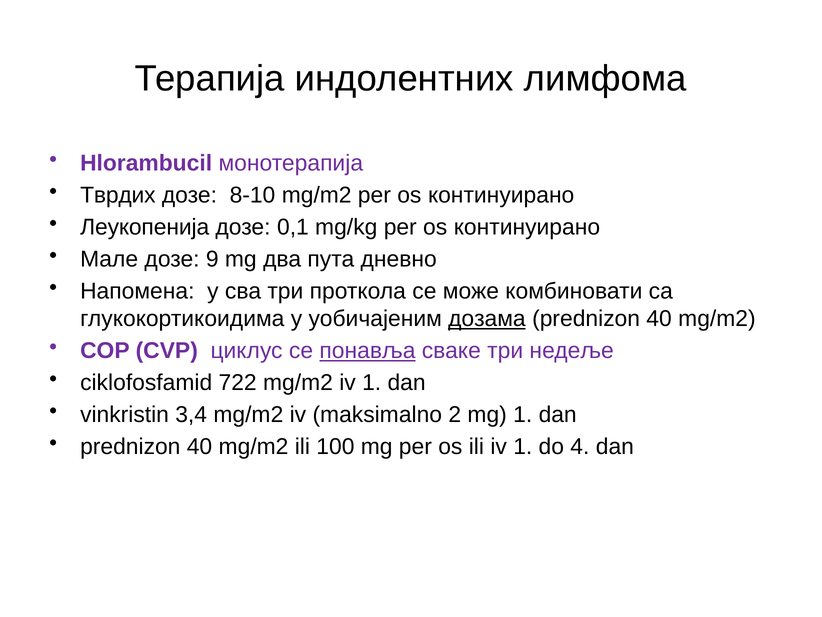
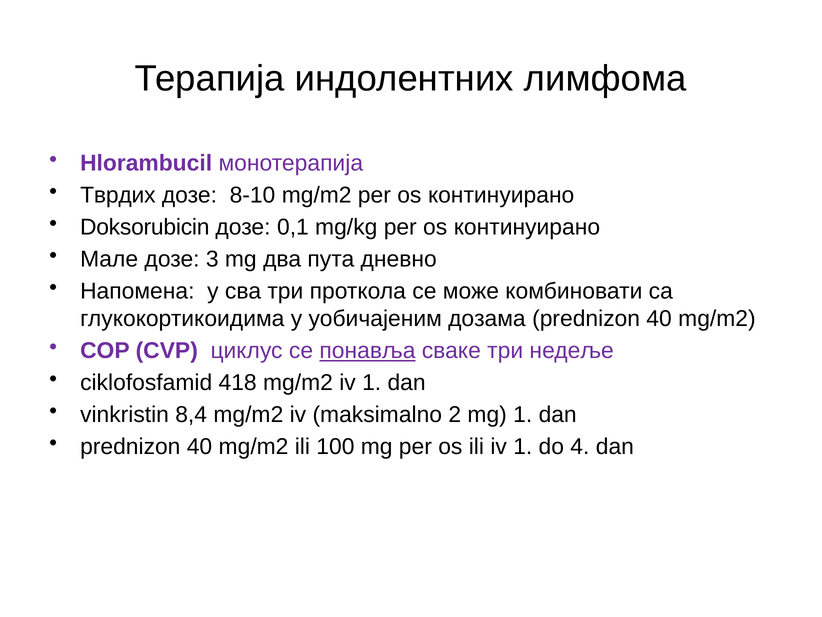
Леукопенија: Леукопенија -> Doksorubicin (145, 227)
9: 9 -> 3 (212, 259)
дозама underline: present -> none (487, 319)
722: 722 -> 418 (238, 383)
3,4: 3,4 -> 8,4 (191, 414)
